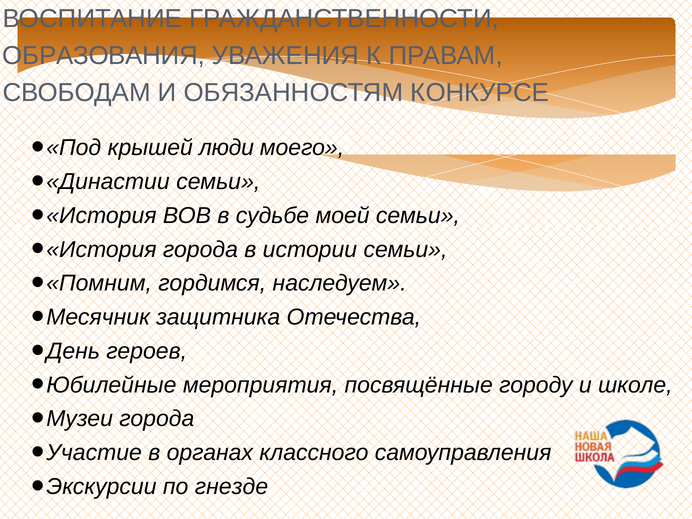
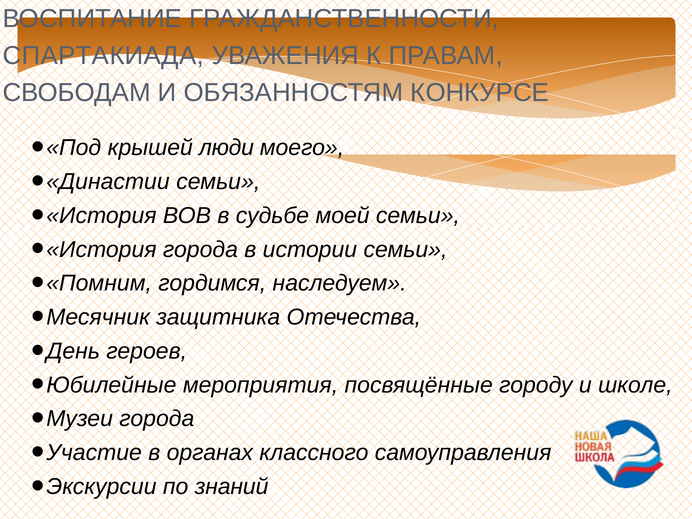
ОБРАЗОВАНИЯ: ОБРАЗОВАНИЯ -> СПАРТАКИАДА (103, 56)
гнезде: гнезде -> знаний (232, 487)
